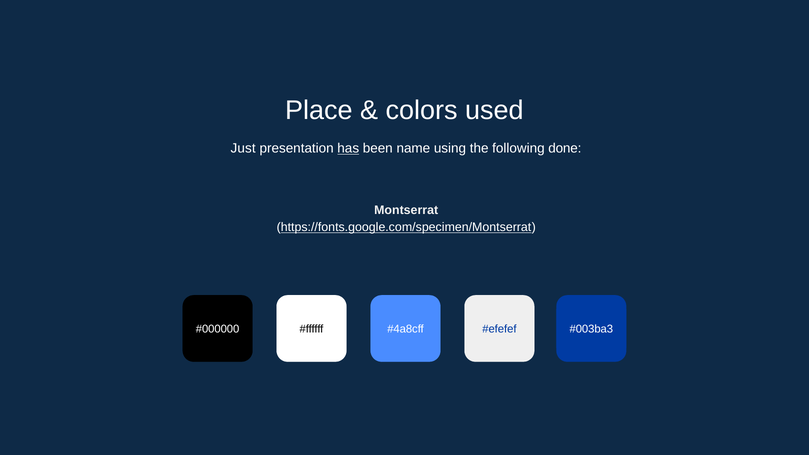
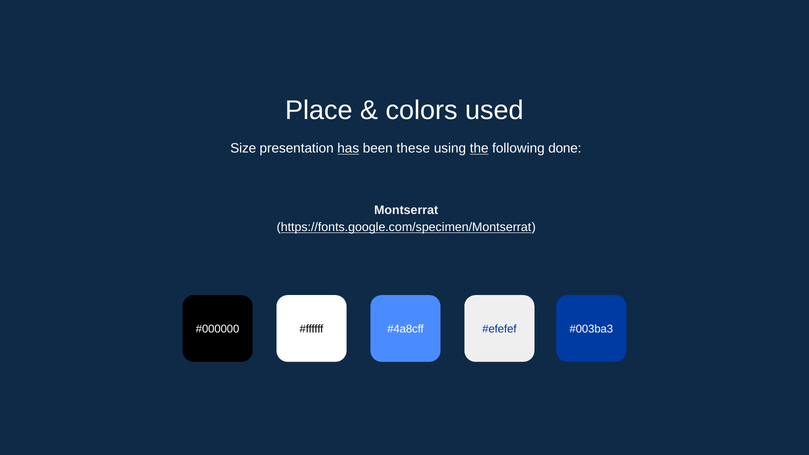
Just: Just -> Size (243, 149)
name: name -> these (413, 149)
the underline: none -> present (479, 149)
